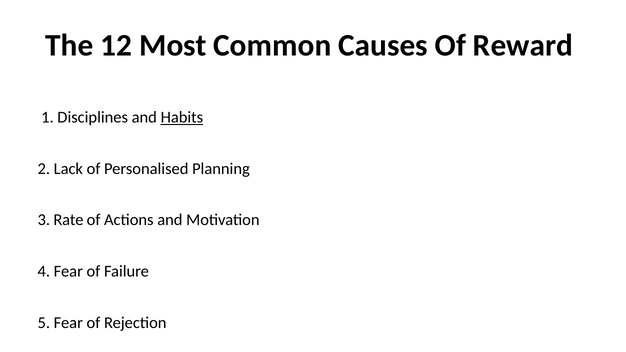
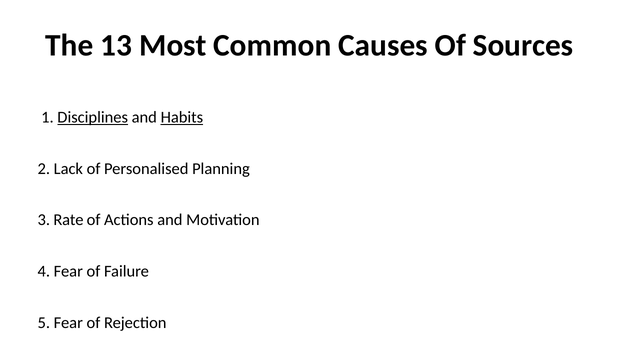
12: 12 -> 13 (116, 46)
Reward: Reward -> Sources (523, 46)
Disciplines underline: none -> present (93, 117)
